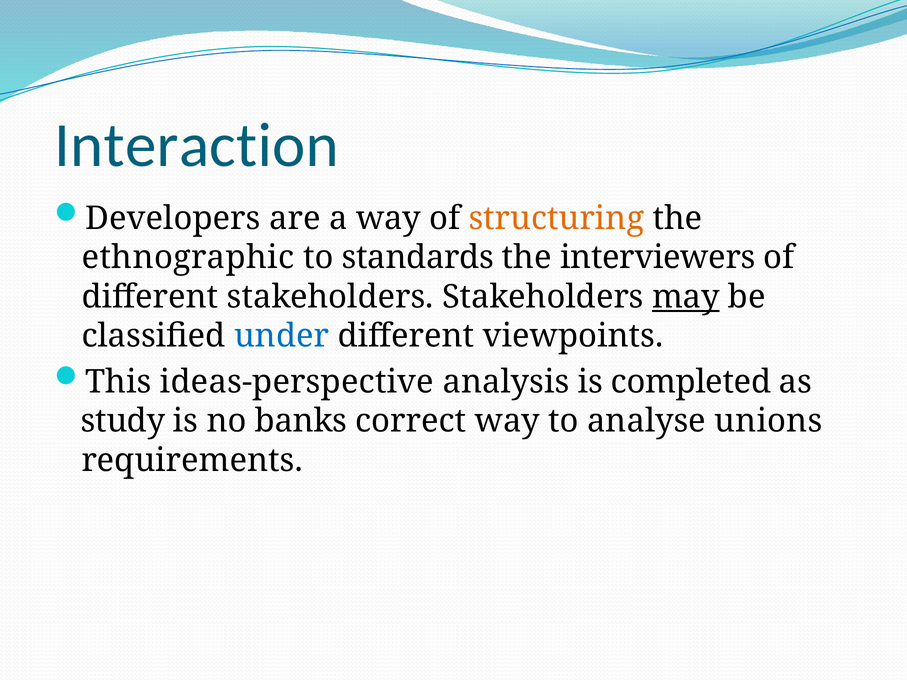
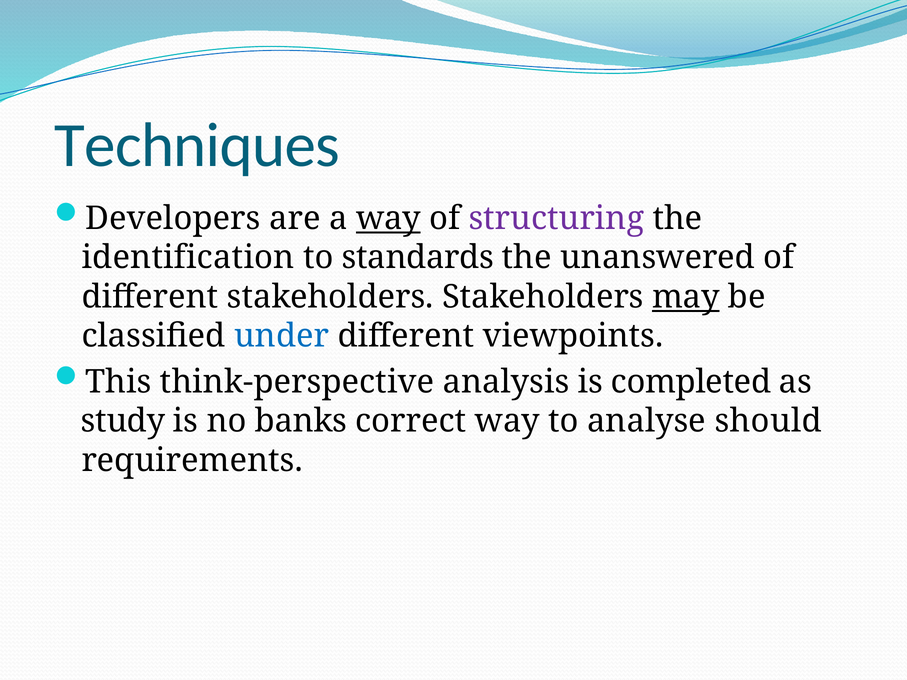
Interaction: Interaction -> Techniques (197, 145)
way underline: none -> present (388, 218)
structuring colour: orange -> purple (556, 218)
ethnographic: ethnographic -> identification (188, 258)
interviewers: interviewers -> unanswered (658, 258)
ideas-perspective: ideas-perspective -> think-perspective (297, 382)
unions: unions -> should (768, 421)
